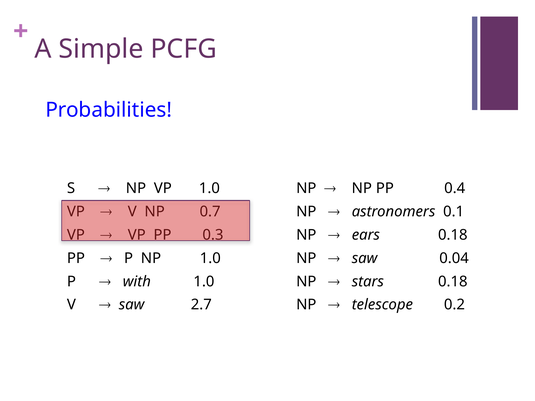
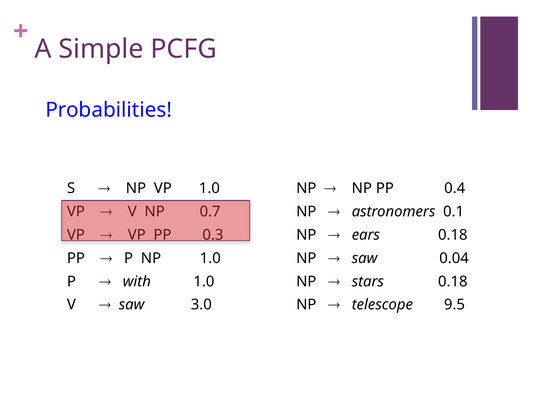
2.7: 2.7 -> 3.0 (201, 305)
0.2: 0.2 -> 9.5 (454, 305)
